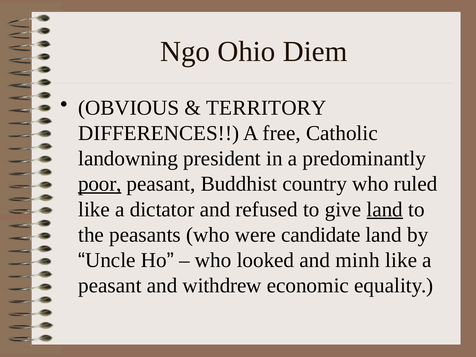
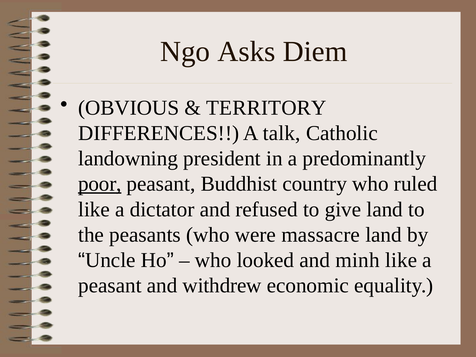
Ohio: Ohio -> Asks (246, 52)
free: free -> talk (282, 133)
land underline: present -> none (385, 209)
candidate: candidate -> massacre (321, 235)
